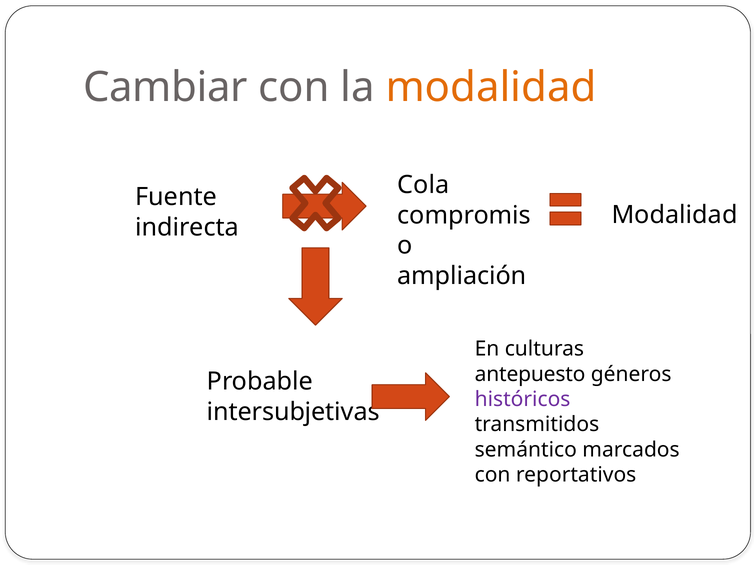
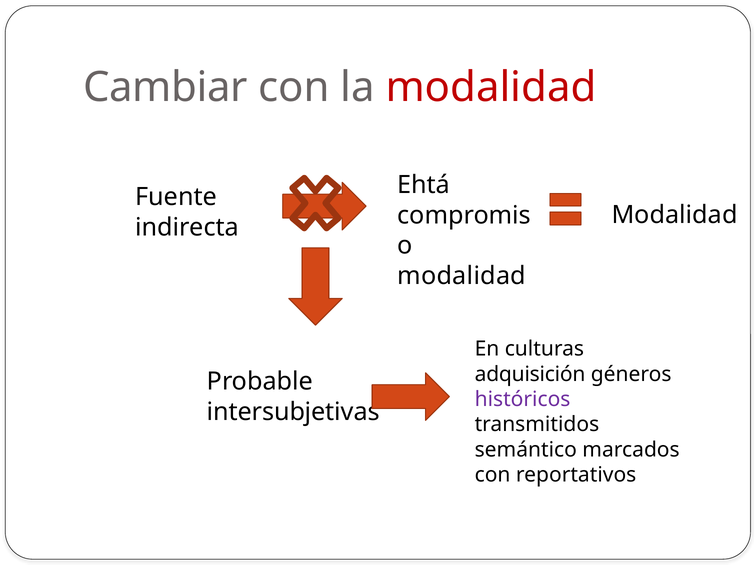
modalidad colour: orange -> red (491, 87)
Cola: Cola -> Ehtá (424, 185)
ampliación: ampliación -> modalidad (462, 276)
antepuesto: antepuesto -> adquisición (530, 374)
